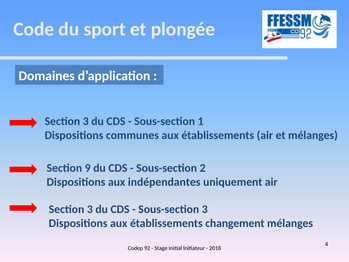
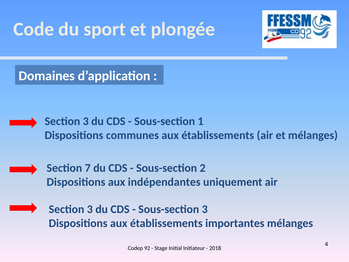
9: 9 -> 7 (88, 168)
changement: changement -> importantes (235, 223)
